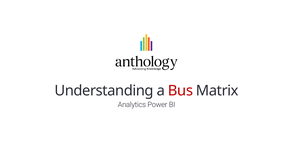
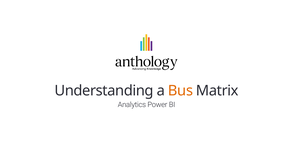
Bus colour: red -> orange (180, 91)
